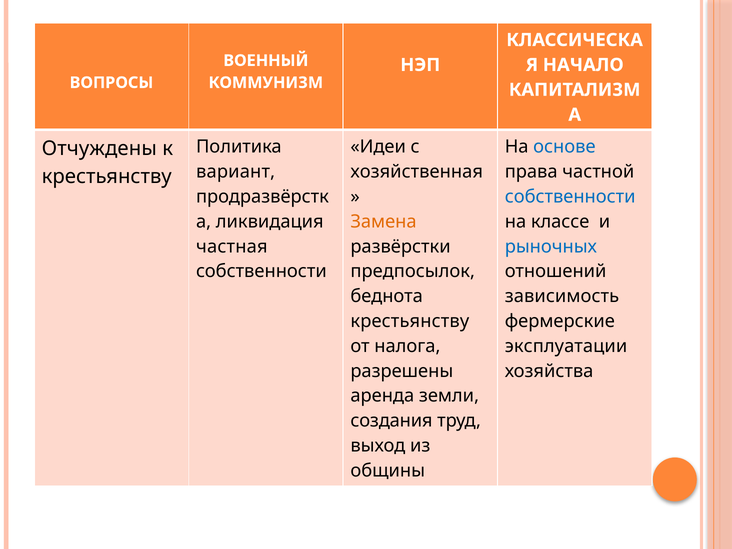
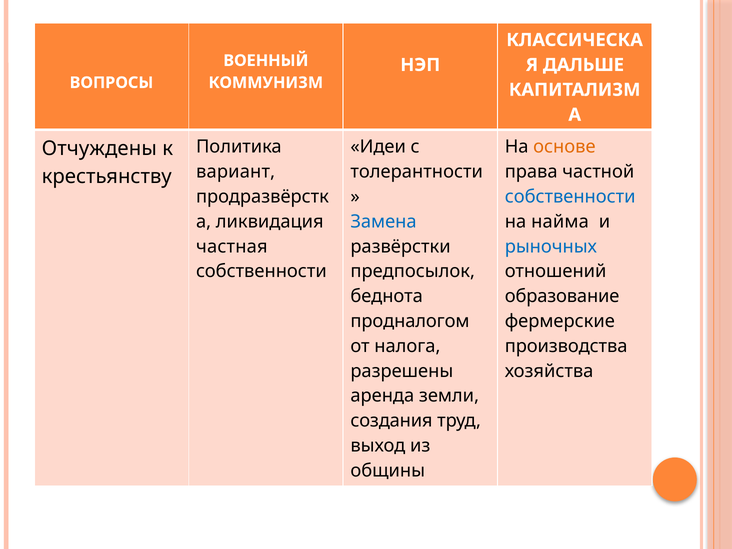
НАЧАЛО: НАЧАЛО -> ДАЛЬШЕ (583, 65)
основе colour: blue -> orange (564, 147)
хозяйственная: хозяйственная -> толерантности (417, 172)
Замена colour: orange -> blue (383, 222)
классе: классе -> найма (560, 222)
зависимость: зависимость -> образование (562, 296)
крестьянству: крестьянству -> продналогом (410, 321)
эксплуатации: эксплуатации -> производства (566, 346)
